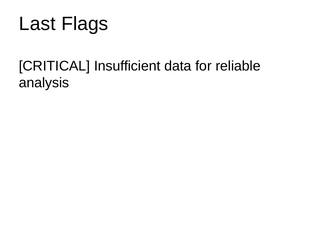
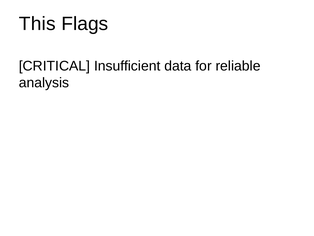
Last: Last -> This (37, 24)
